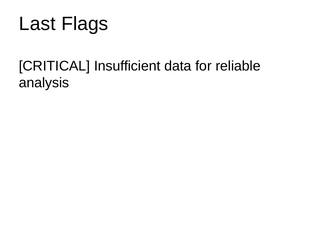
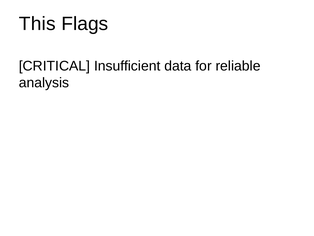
Last: Last -> This (37, 24)
